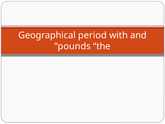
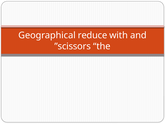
period: period -> reduce (93, 35)
pounds: pounds -> scissors (74, 46)
